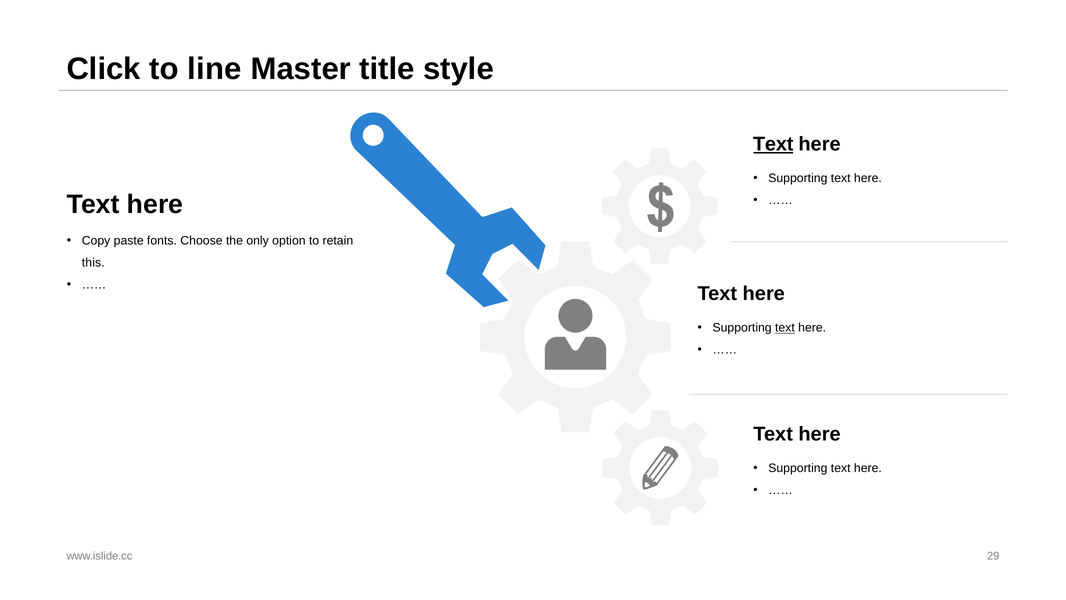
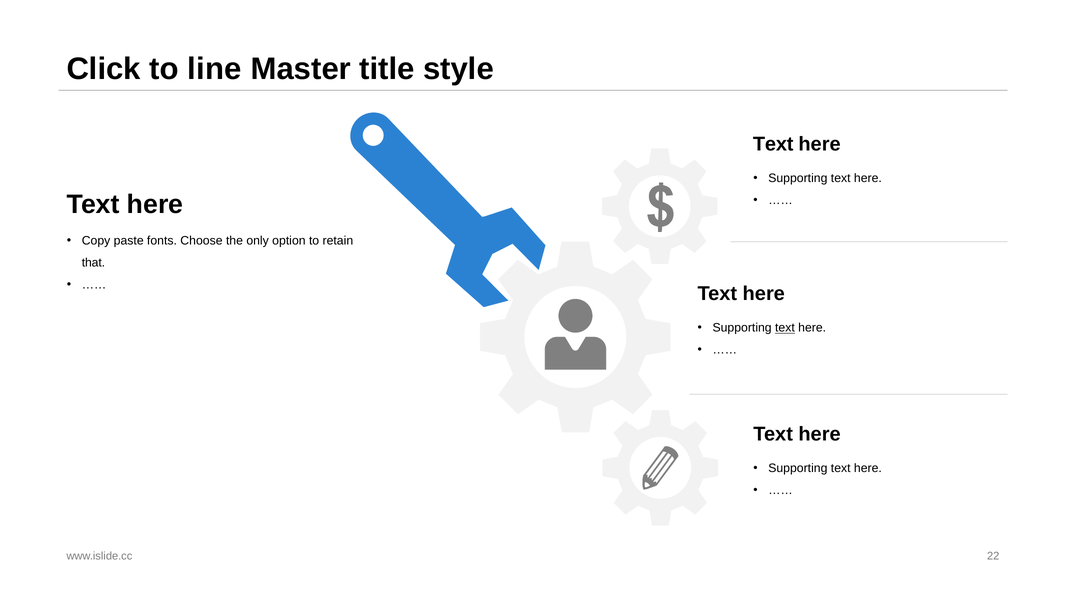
Text underline: present -> none (773, 144)
this: this -> that (93, 263)
29: 29 -> 22 (993, 556)
